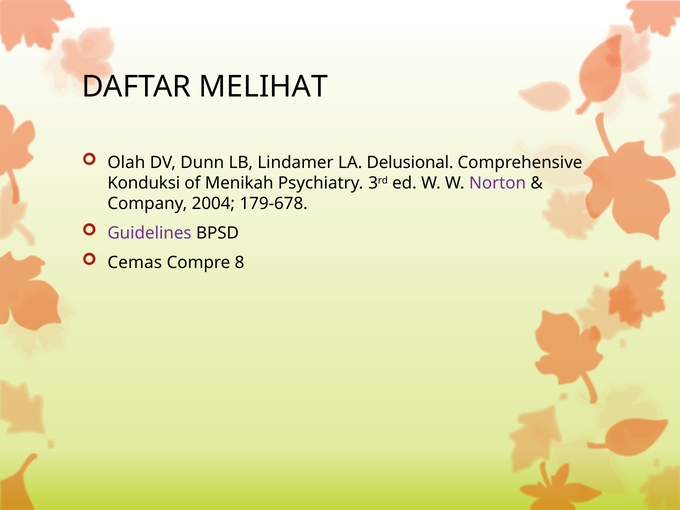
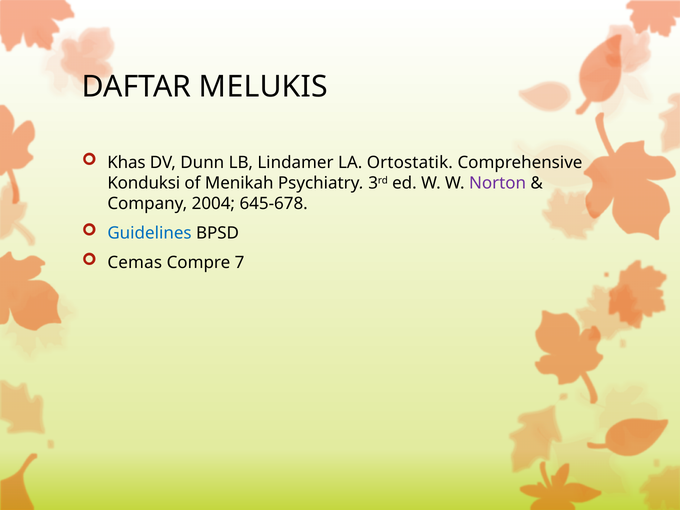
MELIHAT: MELIHAT -> MELUKIS (263, 87)
Olah: Olah -> Khas (126, 163)
Delusional: Delusional -> Ortostatik (410, 163)
179-678: 179-678 -> 645-678 (274, 203)
Guidelines colour: purple -> blue (150, 233)
8: 8 -> 7 (240, 262)
